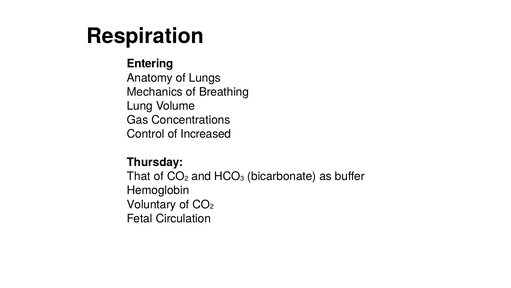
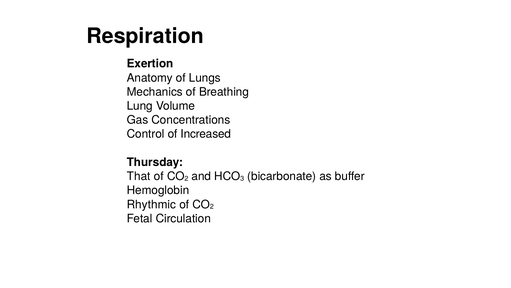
Entering: Entering -> Exertion (150, 64)
Voluntary: Voluntary -> Rhythmic (151, 204)
